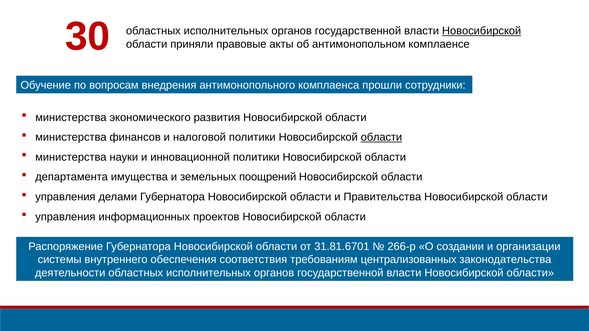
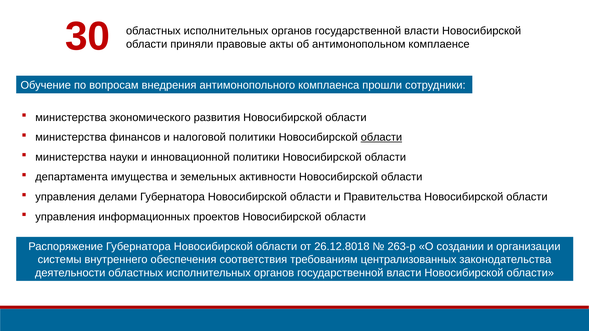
Новосибирской underline: present -> none (482, 31)
поощрений: поощрений -> активности (268, 177)
31.81.6701: 31.81.6701 -> 26.12.8018 (342, 247)
266-р: 266-р -> 263-р (402, 247)
